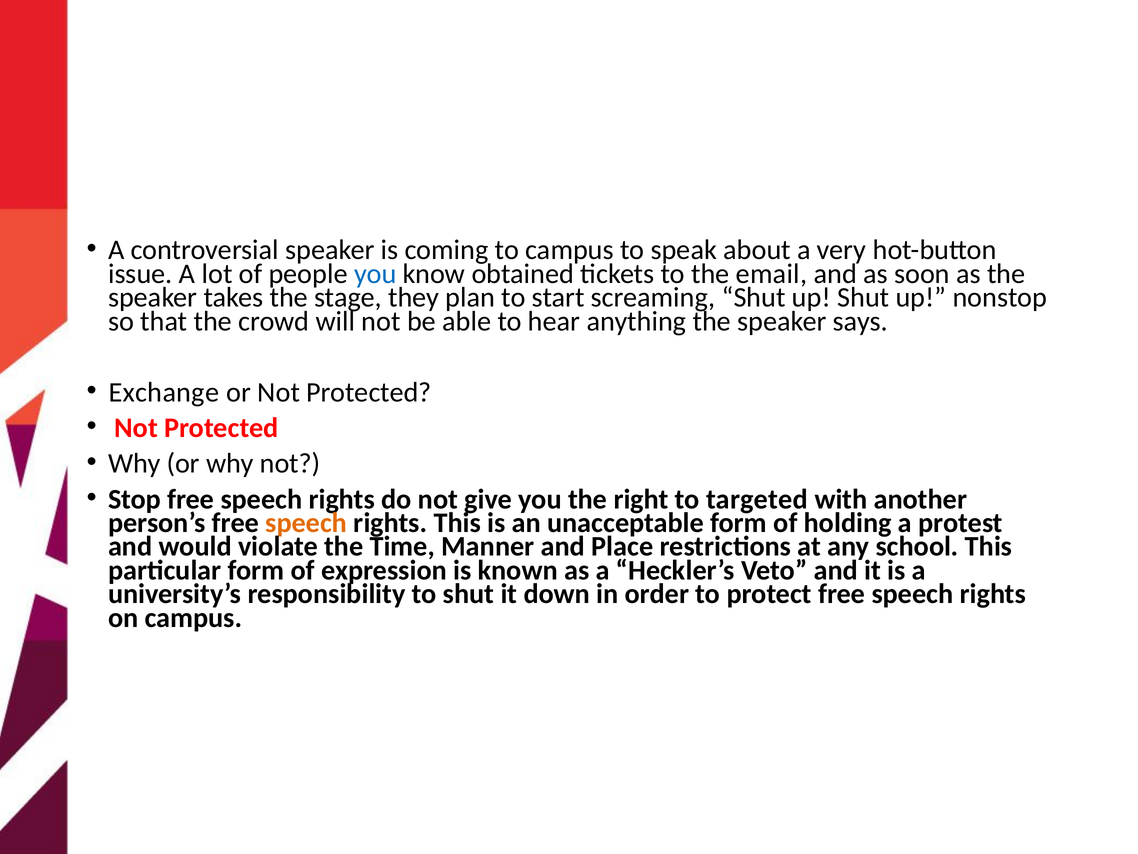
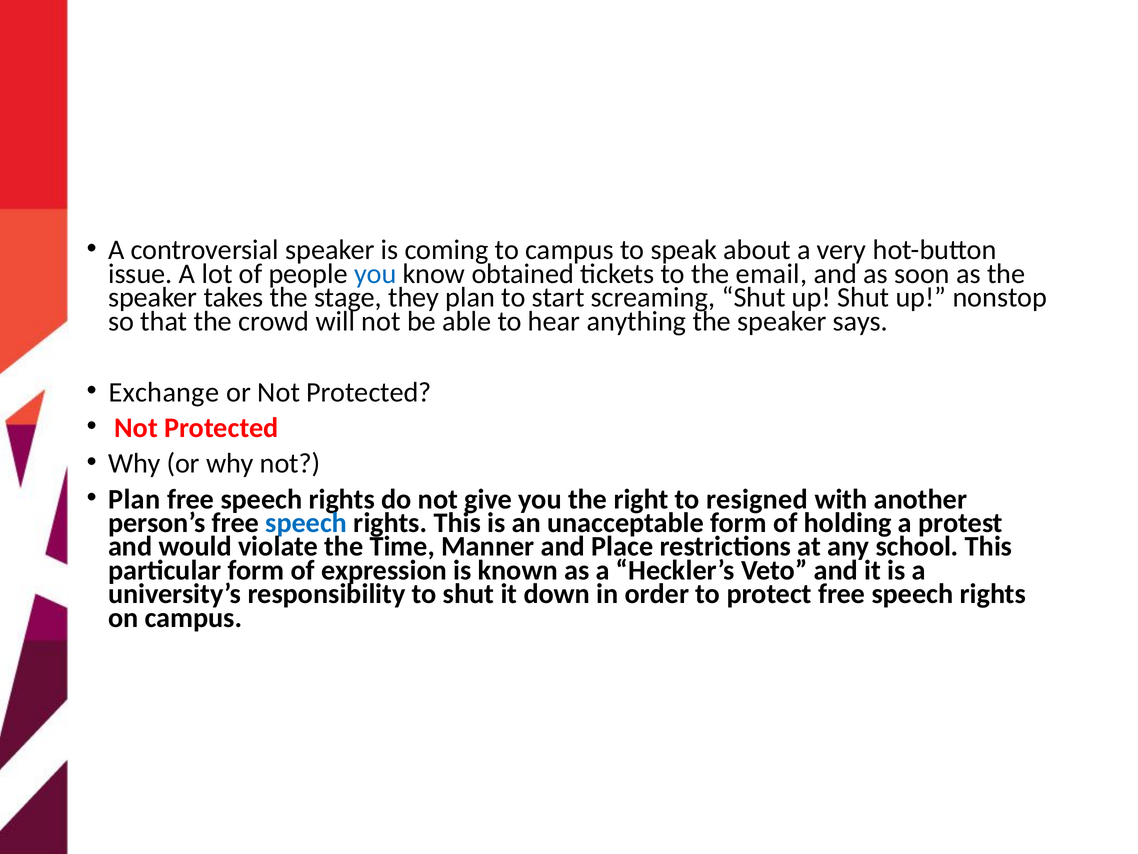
Stop: Stop -> Plan (134, 499)
targeted: targeted -> resigned (757, 499)
speech colour: orange -> blue (306, 523)
